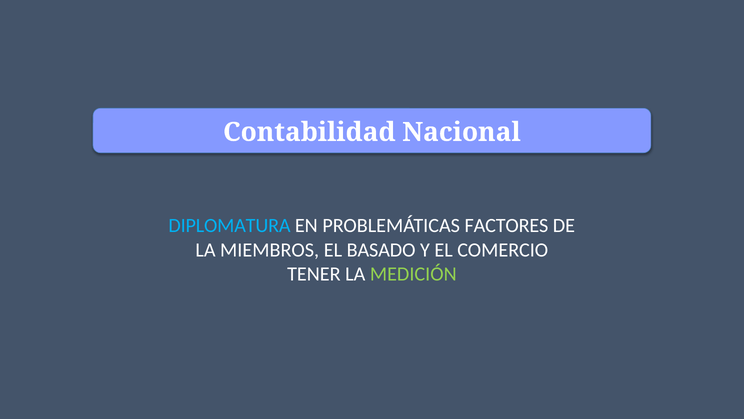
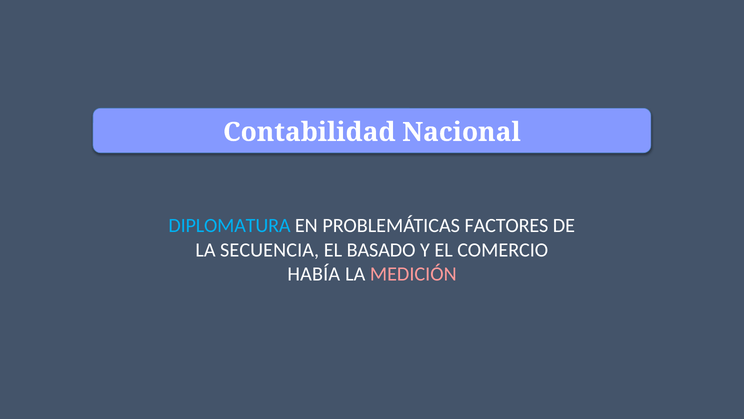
MIEMBROS: MIEMBROS -> SECUENCIA (270, 250)
TENER: TENER -> HABÍA (314, 274)
MEDICIÓN colour: light green -> pink (413, 274)
